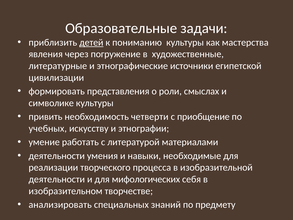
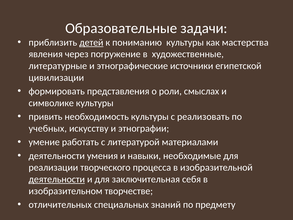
необходимость четверти: четверти -> культуры (150, 117)
приобщение: приобщение -> реализовать (203, 117)
деятельности underline: none -> present (57, 179)
мифологических: мифологических -> заключительная (146, 179)
анализировать: анализировать -> отличительных (60, 204)
